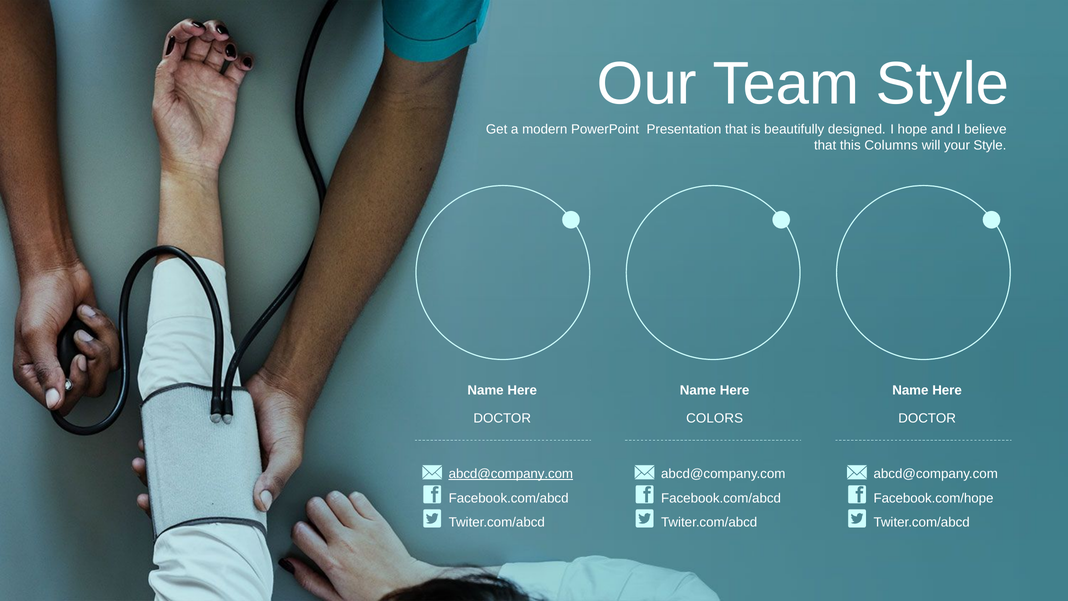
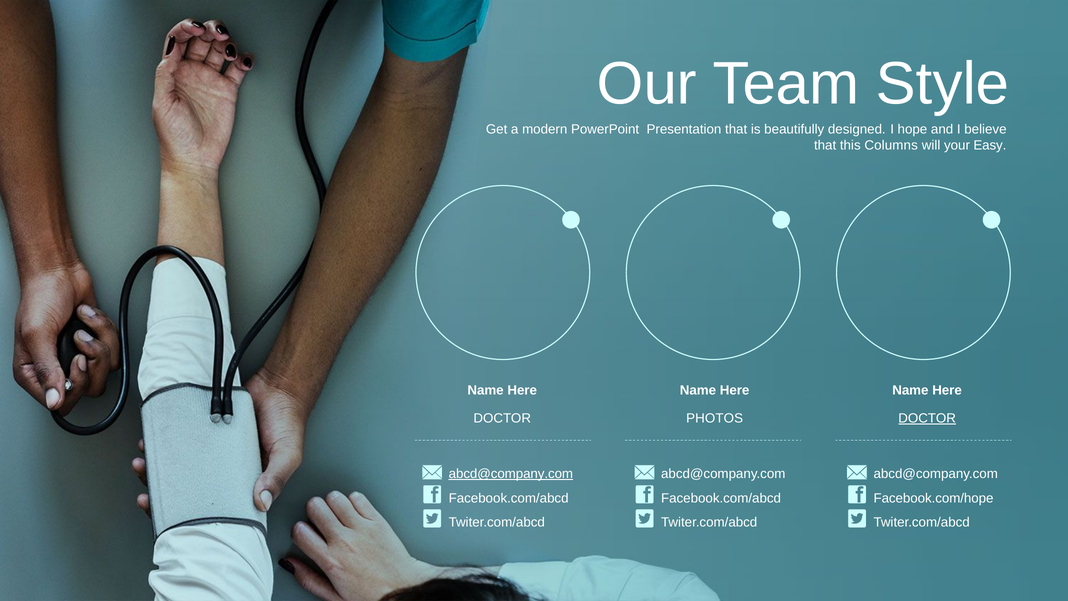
your Style: Style -> Easy (990, 145)
COLORS: COLORS -> PHOTOS (715, 418)
DOCTOR underline: none -> present (927, 418)
